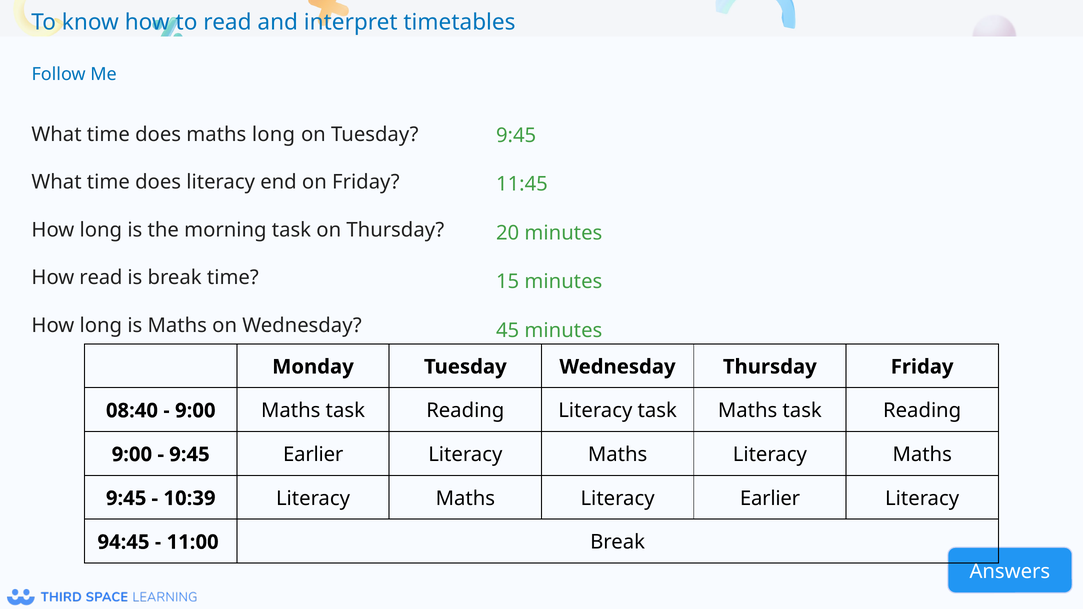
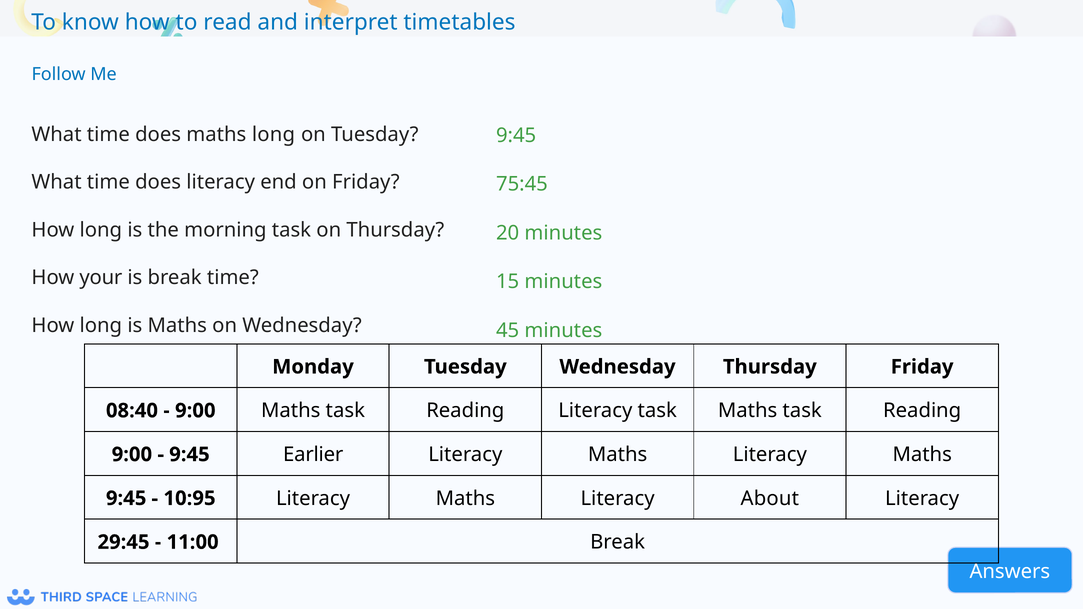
11:45: 11:45 -> 75:45 (522, 184)
How read: read -> your (101, 278)
10:39: 10:39 -> 10:95 (190, 498)
Literacy Earlier: Earlier -> About (770, 498)
94:45: 94:45 -> 29:45 (124, 542)
